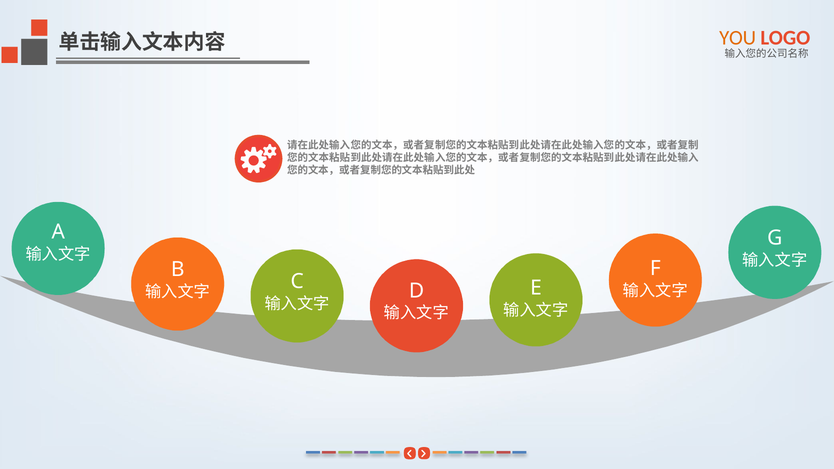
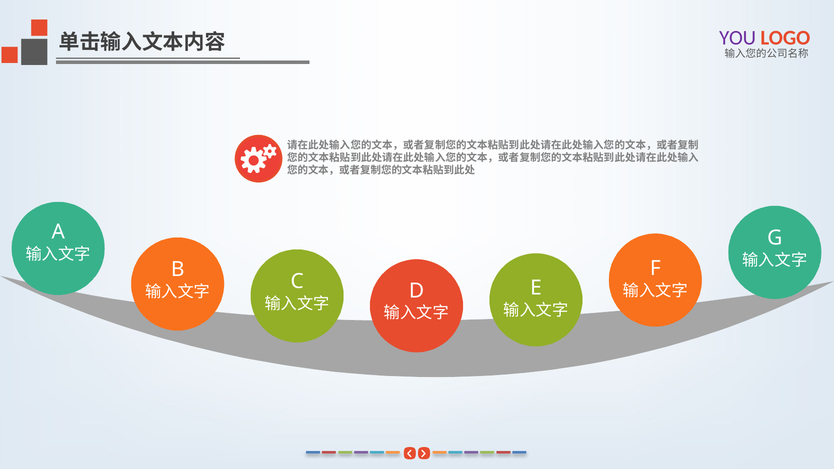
YOU colour: orange -> purple (738, 38)
